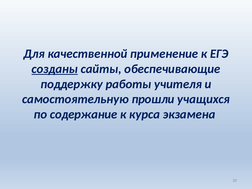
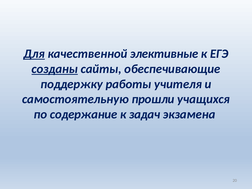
Для underline: none -> present (34, 54)
применение: применение -> элективные (164, 54)
курса: курса -> задач (145, 114)
